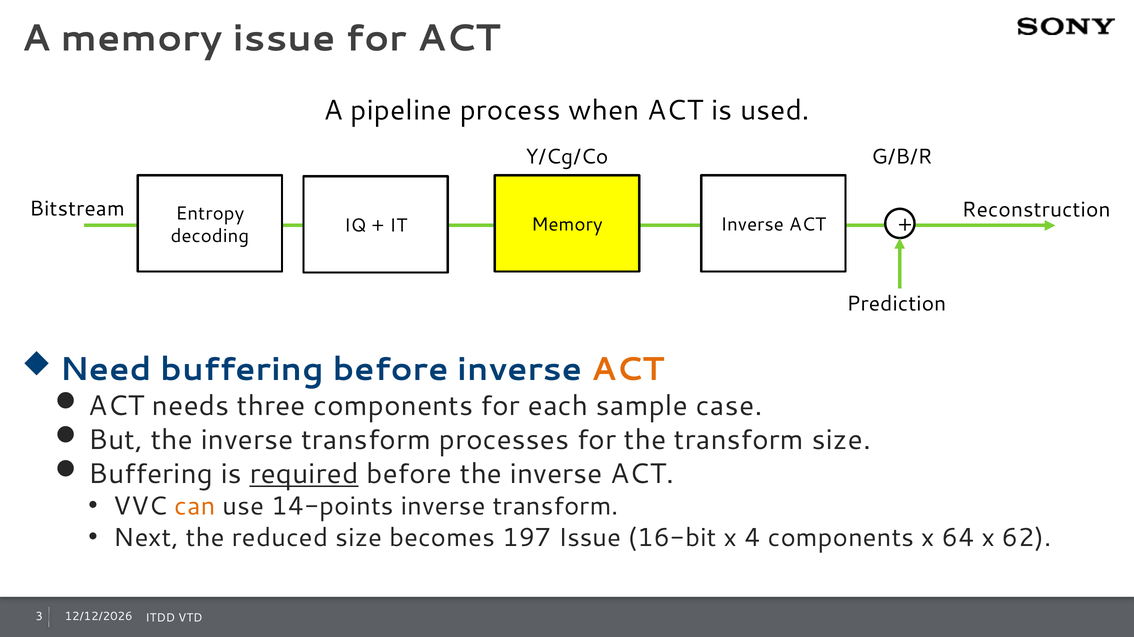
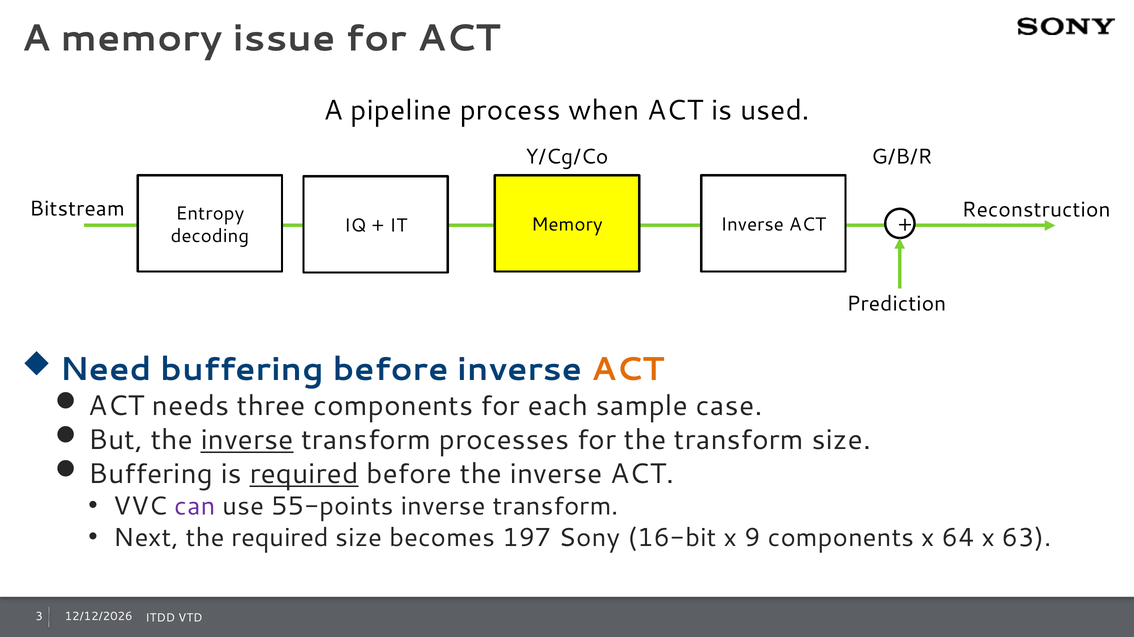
inverse underline: none -> present (247, 440)
can colour: orange -> purple (195, 506)
14-points: 14-points -> 55-points (332, 506)
the reduced: reduced -> required (280, 537)
197 Issue: Issue -> Sony (589, 537)
4: 4 -> 9 (752, 537)
62: 62 -> 63 (1027, 537)
